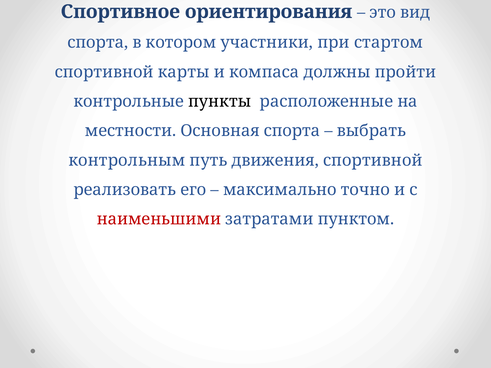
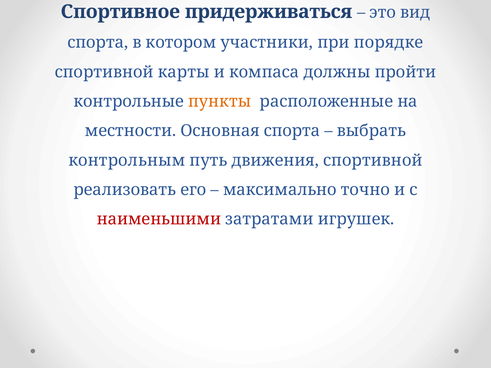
ориентирования: ориентирования -> придерживаться (269, 12)
стартом: стартом -> порядке (389, 43)
пункты colour: black -> orange (220, 102)
пунктом: пунктом -> игрушек (356, 219)
